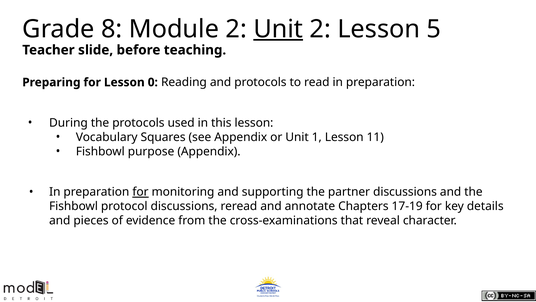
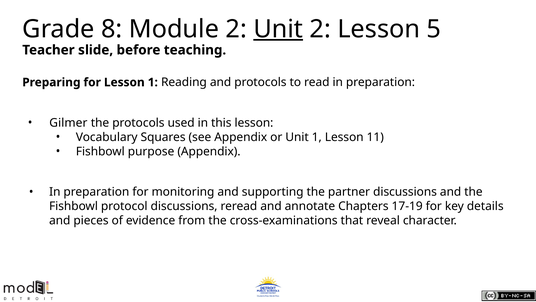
Lesson 0: 0 -> 1 (153, 82)
During: During -> Gilmer (68, 123)
for underline: present -> none (140, 192)
